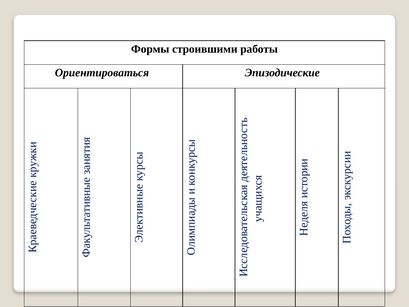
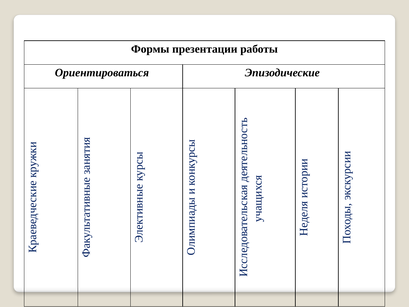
строившими: строившими -> презентации (205, 49)
